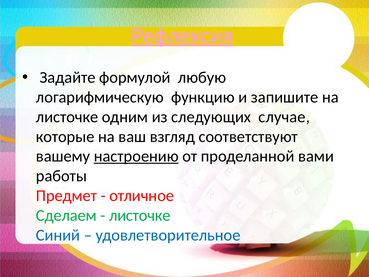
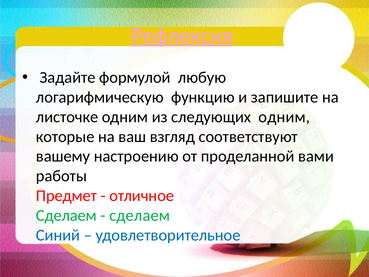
следующих случае: случае -> одним (284, 117)
настроению underline: present -> none (136, 156)
листочке: листочке -> сделаем (140, 215)
